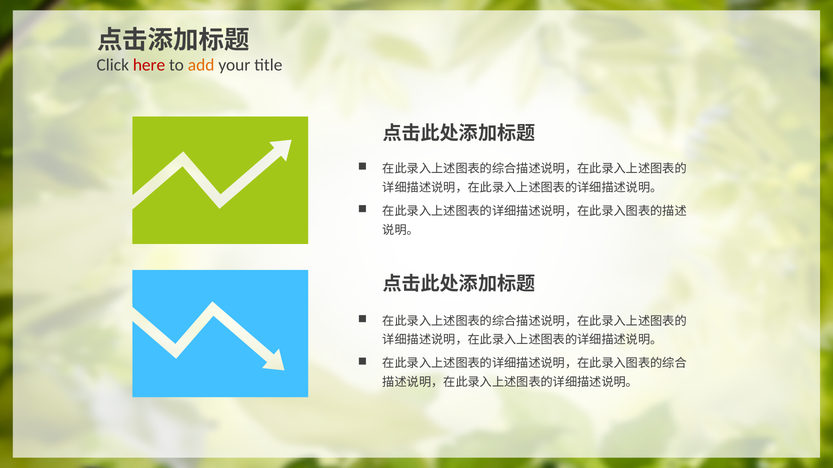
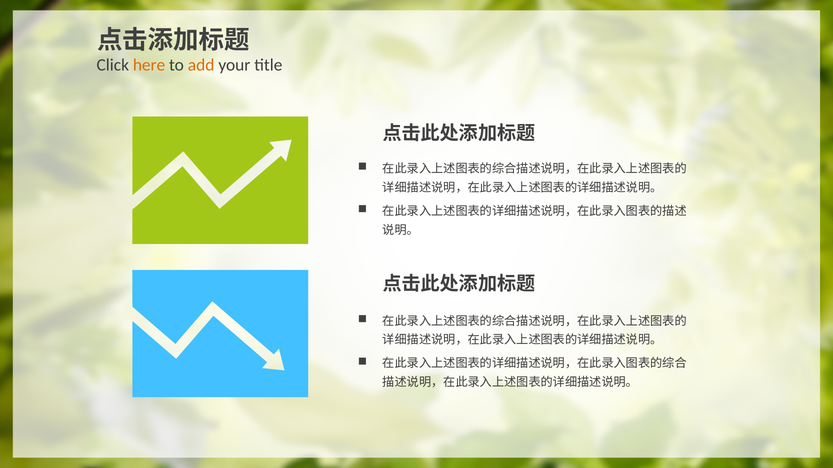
here colour: red -> orange (149, 65)
